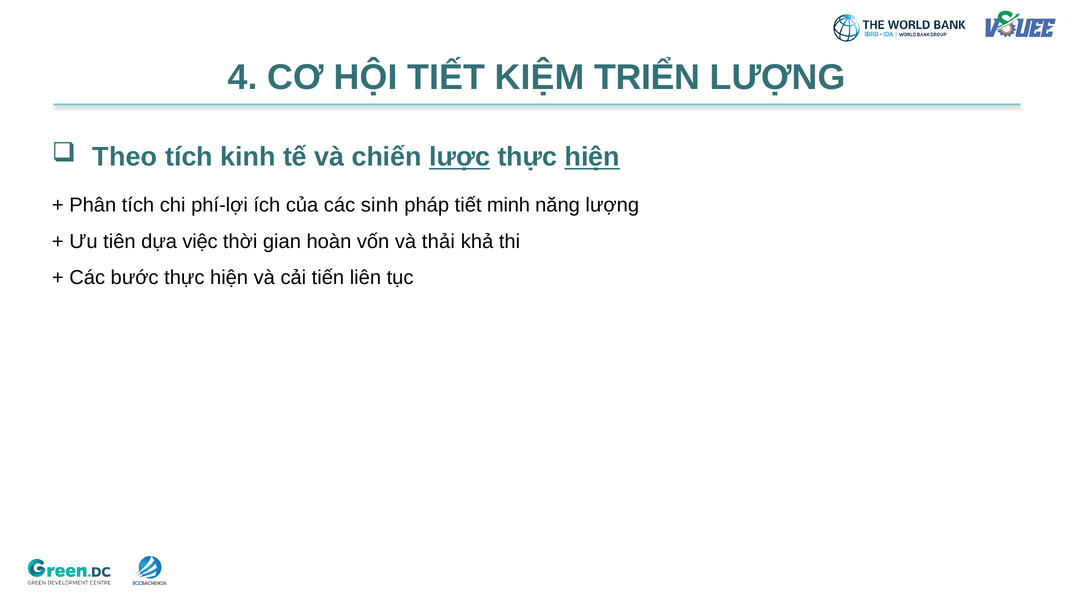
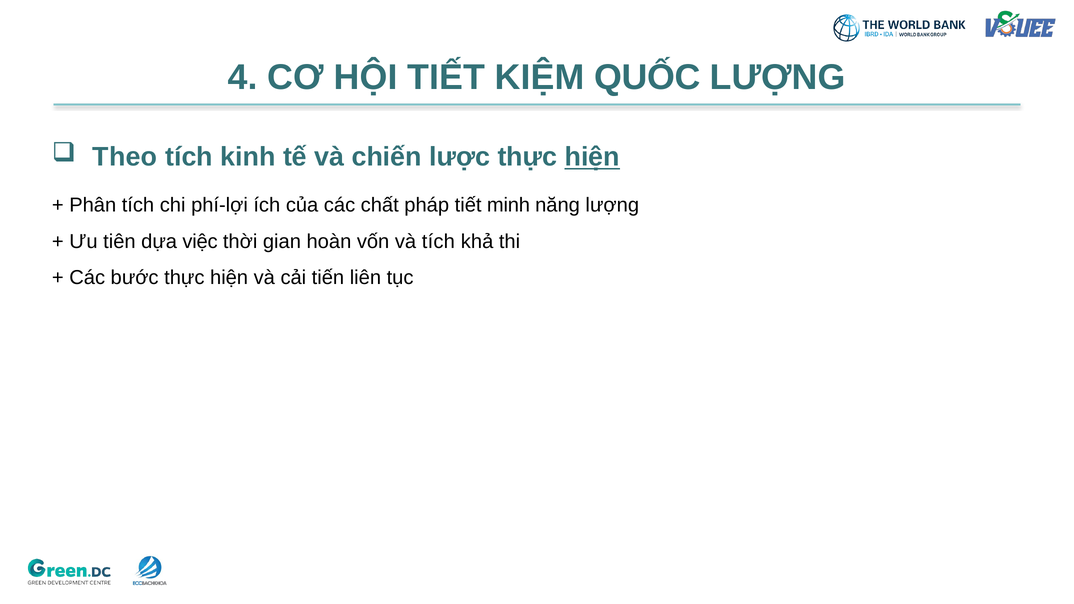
TRIỂN: TRIỂN -> QUỐC (647, 78)
lược underline: present -> none (460, 157)
sinh: sinh -> chất (380, 205)
và thải: thải -> tích (438, 242)
